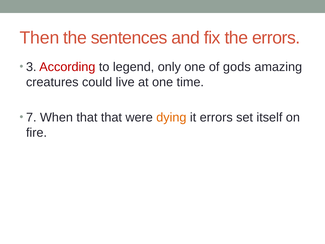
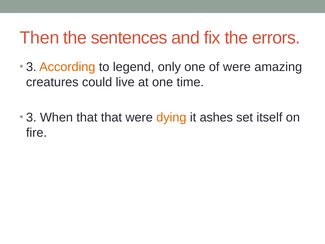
According colour: red -> orange (67, 67)
of gods: gods -> were (237, 67)
7: 7 -> 3 (31, 117)
it errors: errors -> ashes (216, 117)
